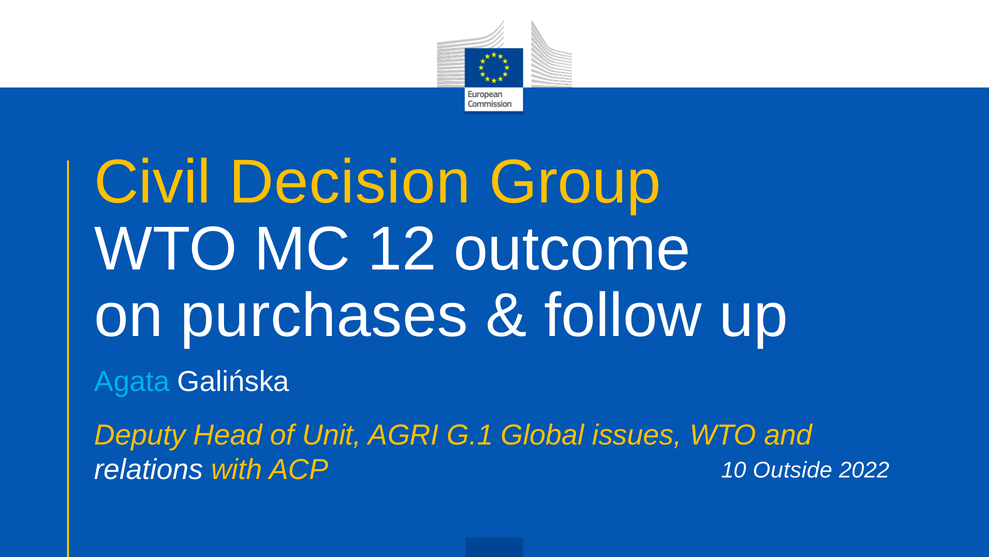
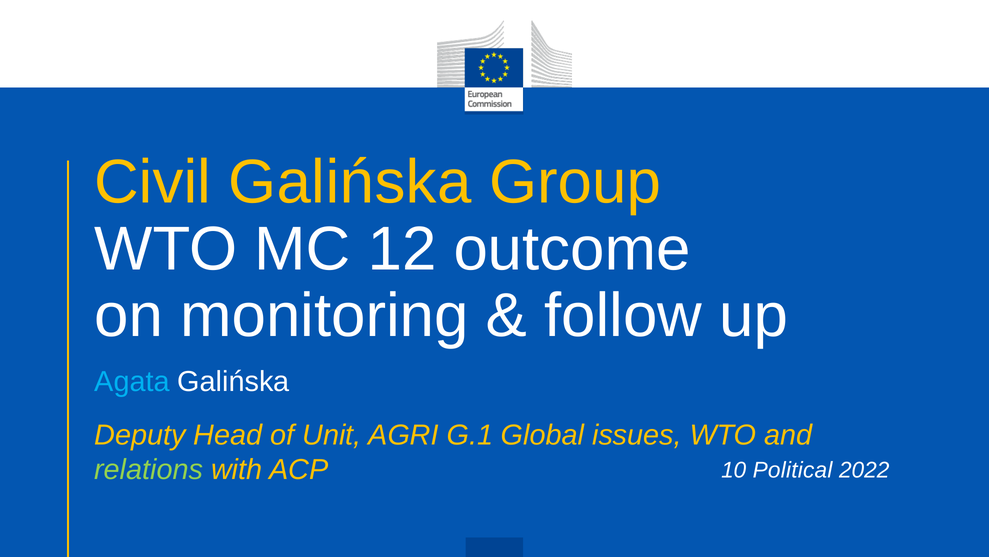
Civil Decision: Decision -> Galińska (350, 182)
purchases: purchases -> monitoring (324, 316)
relations colour: white -> light green (149, 469)
Outside: Outside -> Political (793, 470)
